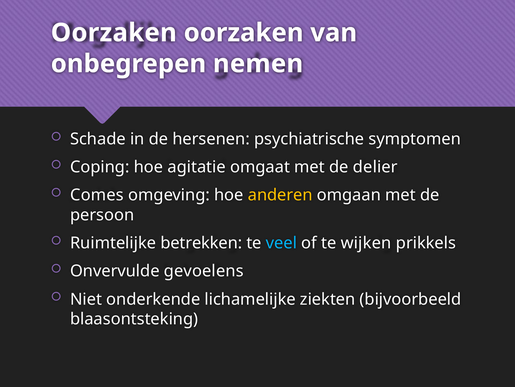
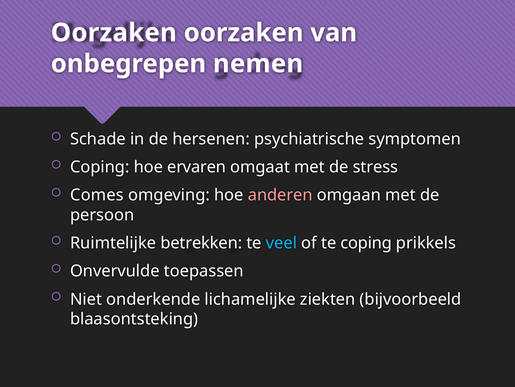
agitatie: agitatie -> ervaren (197, 167)
delier: delier -> stress (375, 167)
anderen colour: yellow -> pink (280, 195)
te wijken: wijken -> coping (366, 243)
gevoelens: gevoelens -> toepassen (204, 271)
